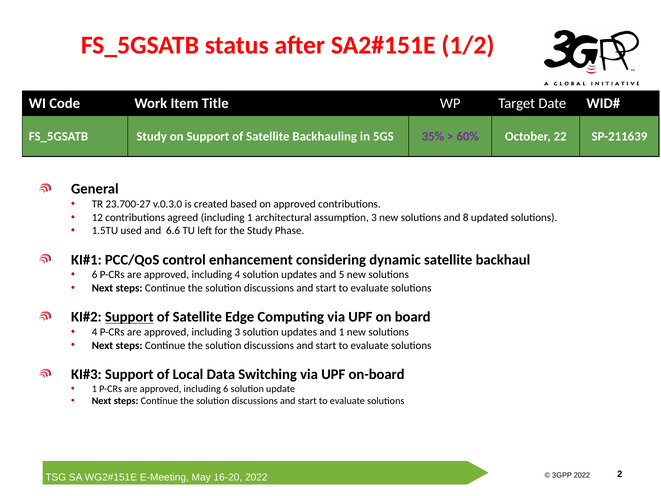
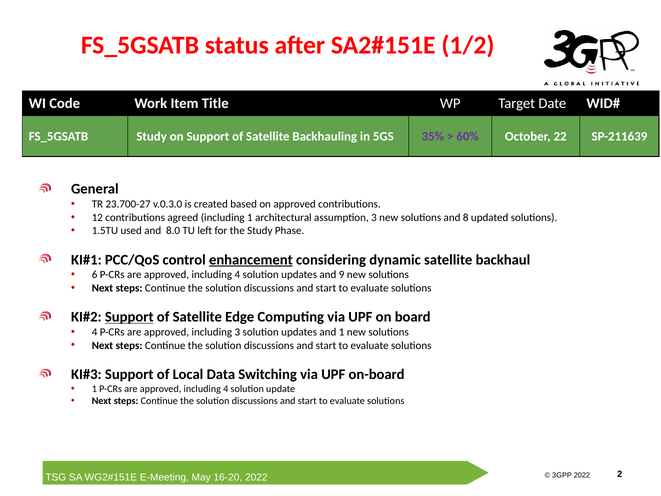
6.6: 6.6 -> 8.0 (173, 231)
enhancement underline: none -> present (251, 260)
5: 5 -> 9 (342, 275)
6: 6 -> 4 (226, 389)
